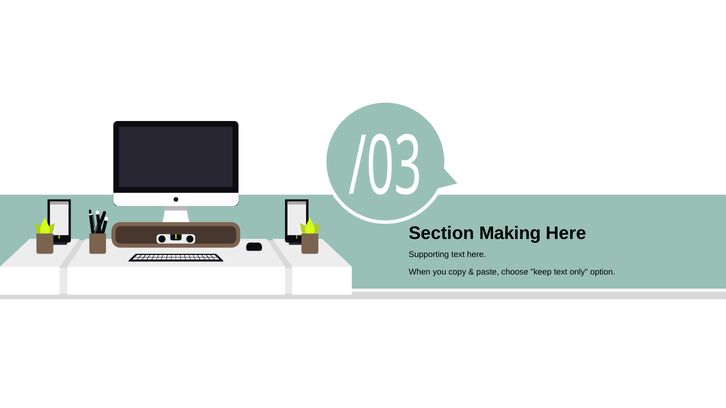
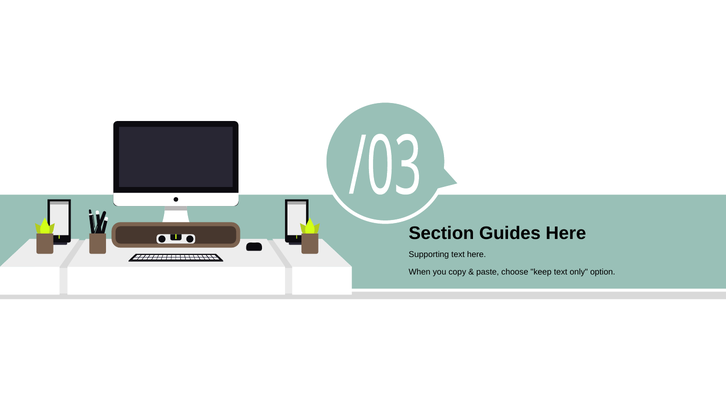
Making: Making -> Guides (510, 234)
